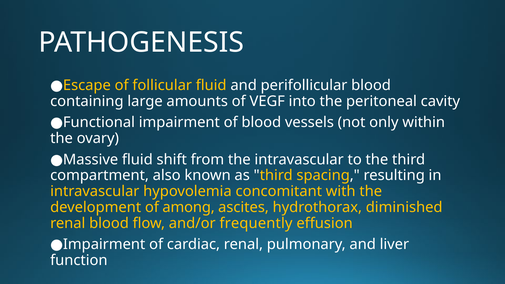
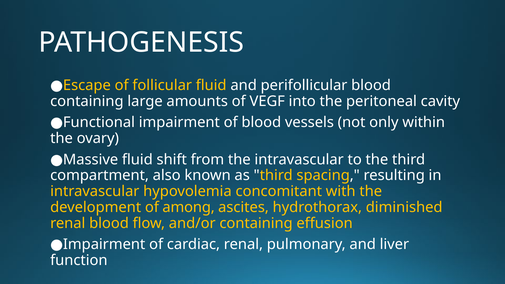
and/or frequently: frequently -> containing (256, 223)
